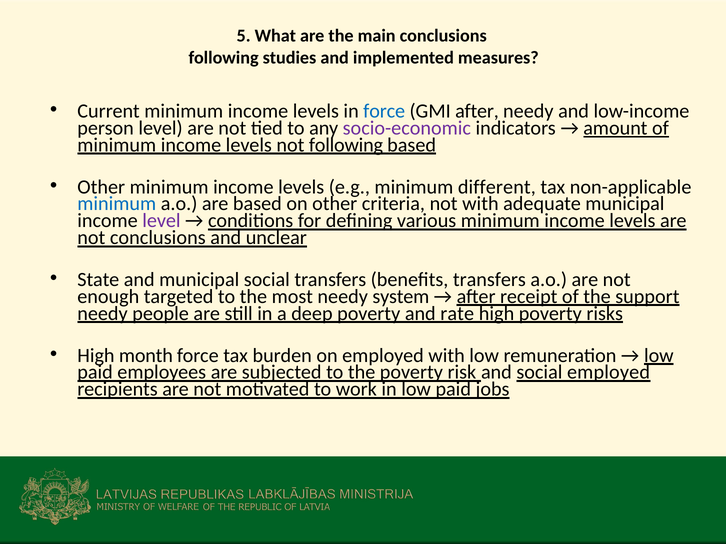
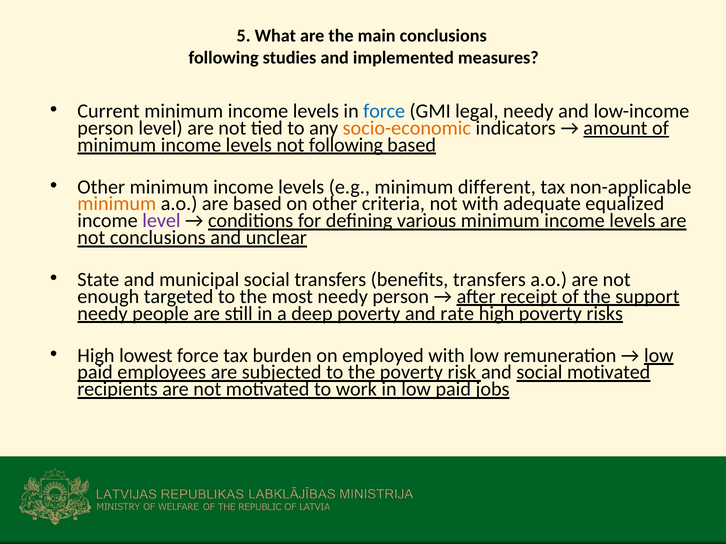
GMI after: after -> legal (477, 111)
socio-economic colour: purple -> orange (407, 128)
minimum colour: blue -> orange (117, 204)
adequate municipal: municipal -> equalized (625, 204)
needy system: system -> person (401, 297)
month: month -> lowest (146, 356)
social employed: employed -> motivated (609, 373)
